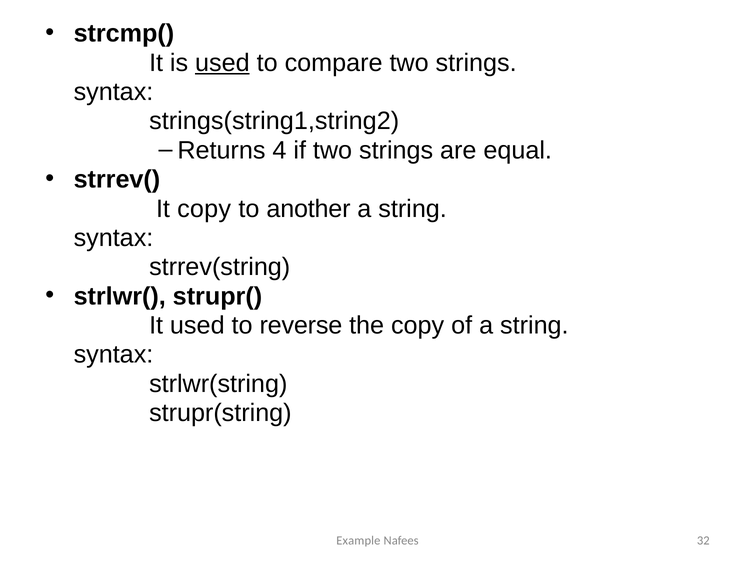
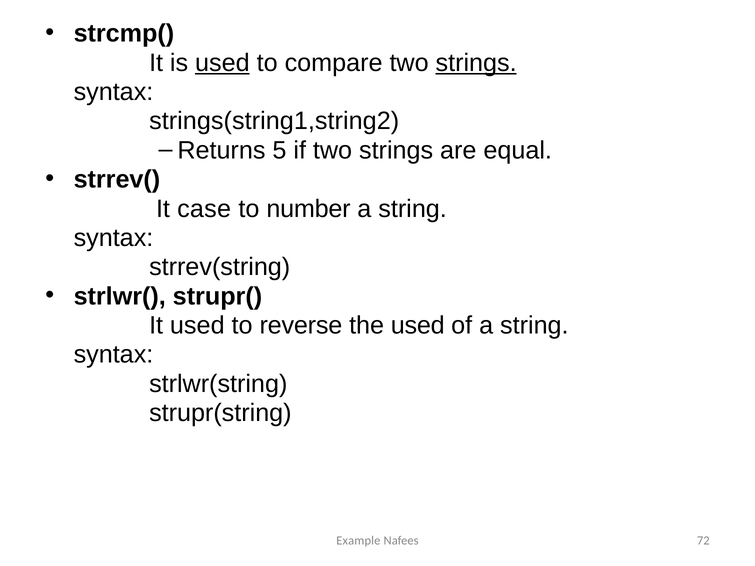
strings underline: none -> present (476, 63)
4: 4 -> 5 (279, 150)
It copy: copy -> case (204, 209)
another: another -> number (309, 209)
the copy: copy -> used (418, 326)
32: 32 -> 72 (703, 541)
